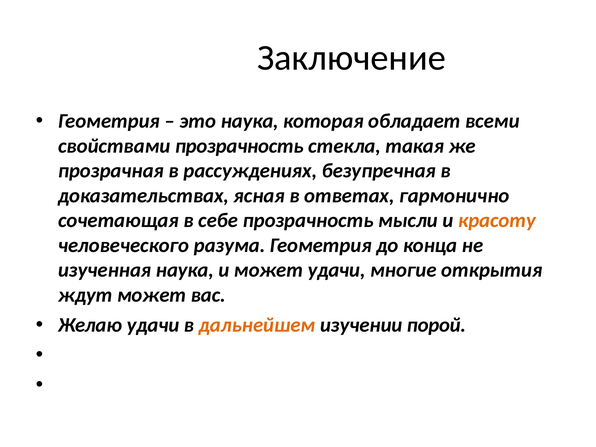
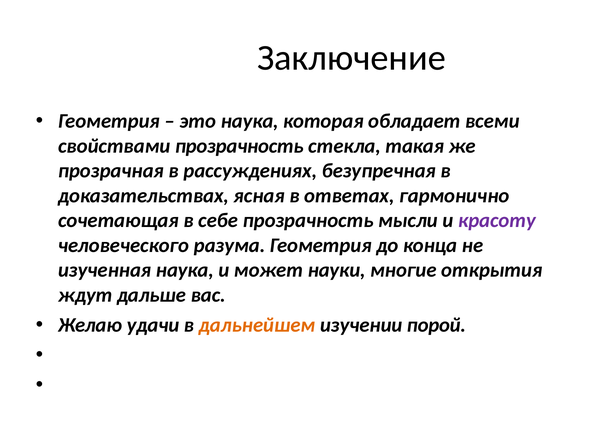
красоту colour: orange -> purple (497, 220)
может удачи: удачи -> науки (337, 270)
ждут может: может -> дальше (152, 295)
